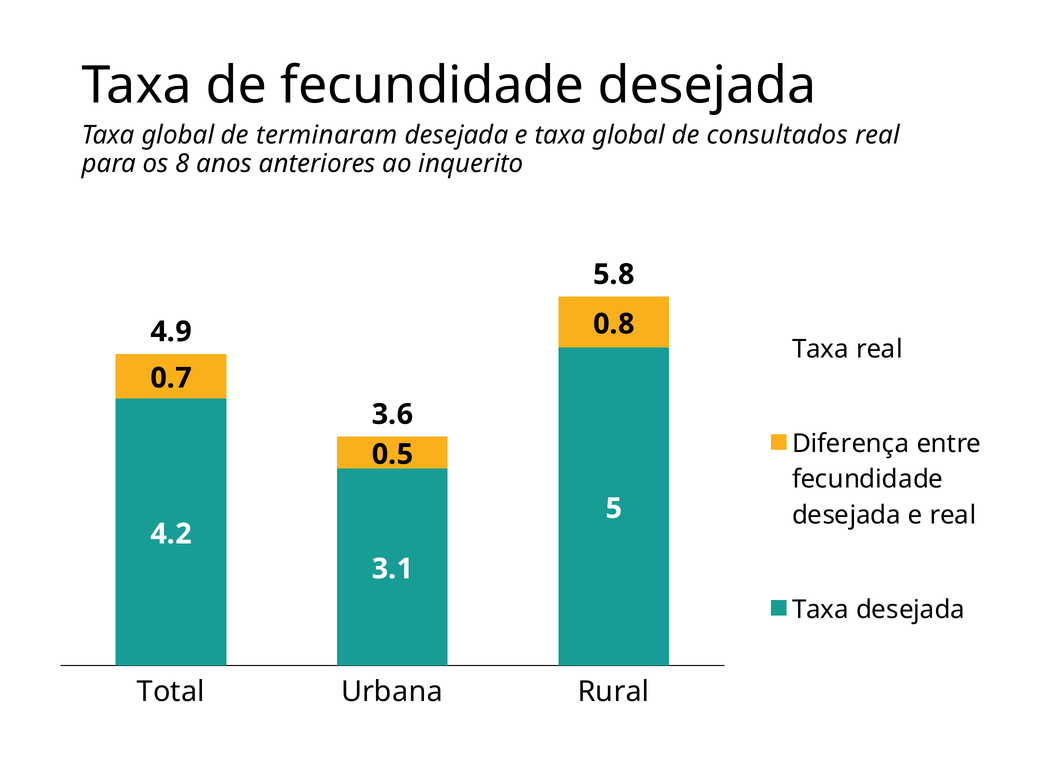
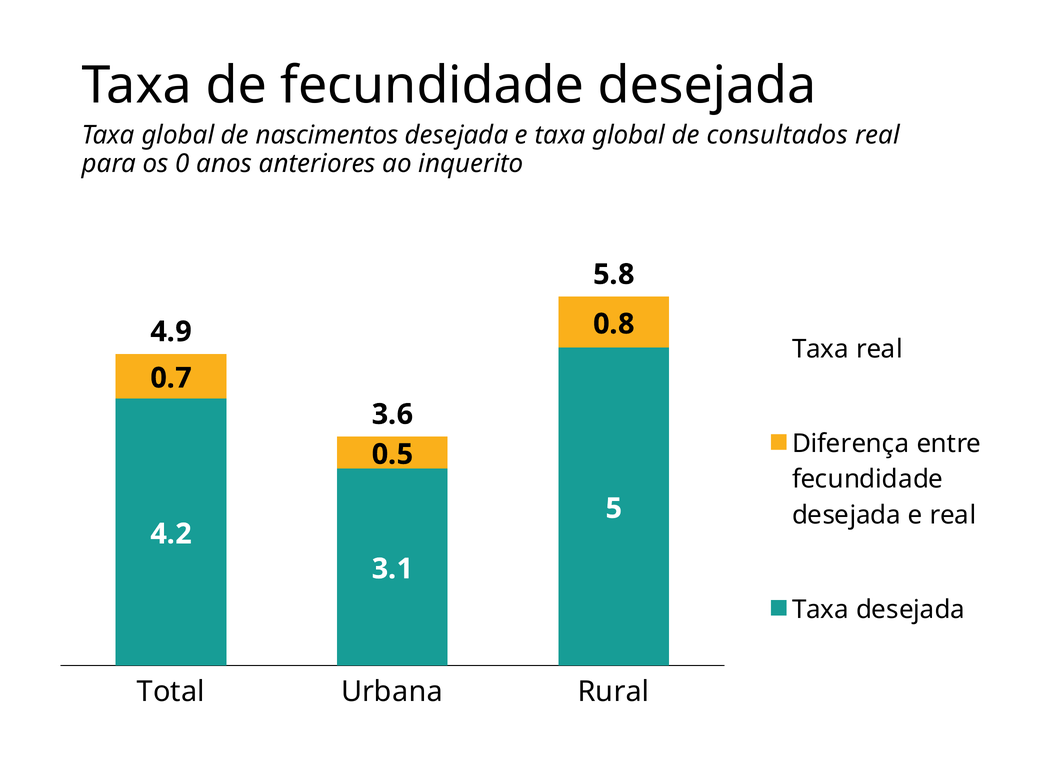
terminaram: terminaram -> nascimentos (327, 135)
8: 8 -> 0 (183, 163)
